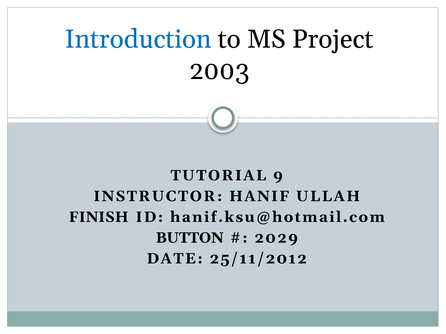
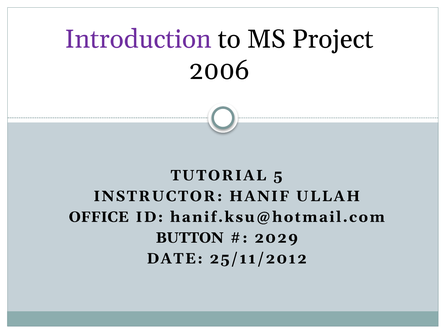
Introduction colour: blue -> purple (138, 39)
2003: 2003 -> 2006 (219, 71)
9: 9 -> 5 (278, 176)
FINISH: FINISH -> OFFICE (99, 217)
